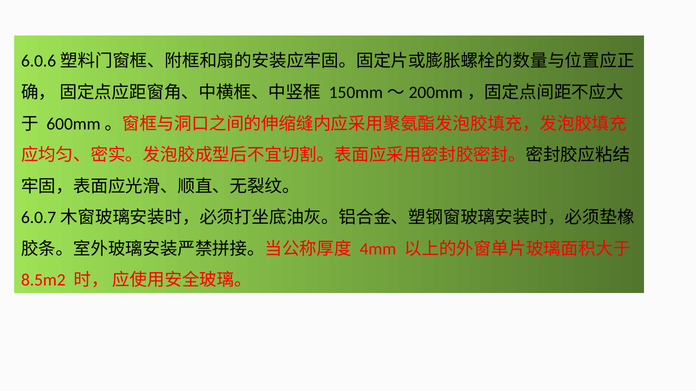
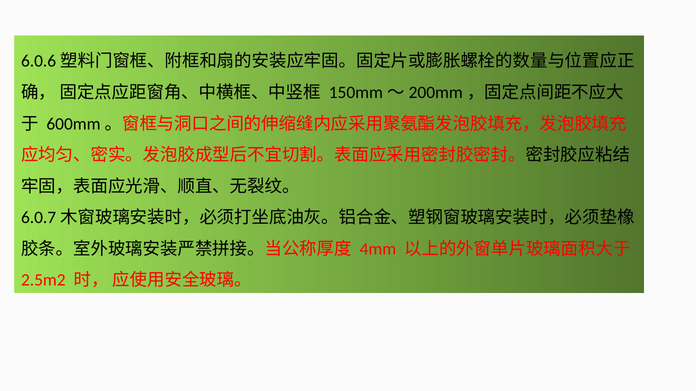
8.5m2: 8.5m2 -> 2.5m2 (43, 281)
